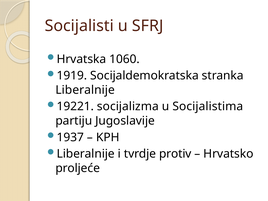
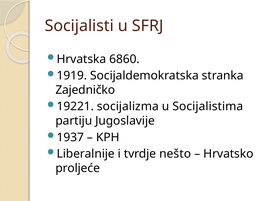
1060: 1060 -> 6860 (124, 59)
Liberalnije: Liberalnije -> Zajedničko (85, 90)
protiv: protiv -> nešto (175, 154)
